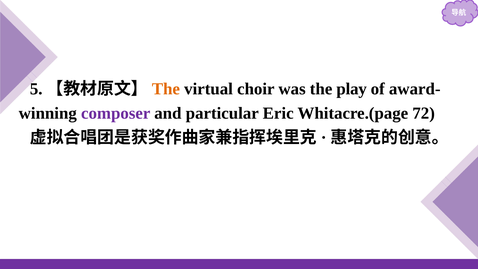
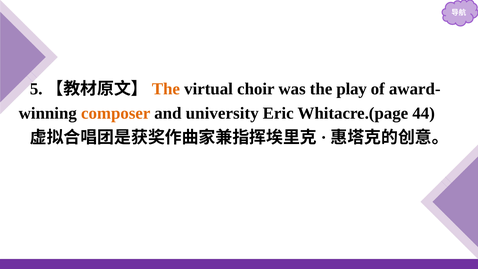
composer colour: purple -> orange (116, 113)
particular: particular -> university (222, 113)
72: 72 -> 44 (424, 113)
